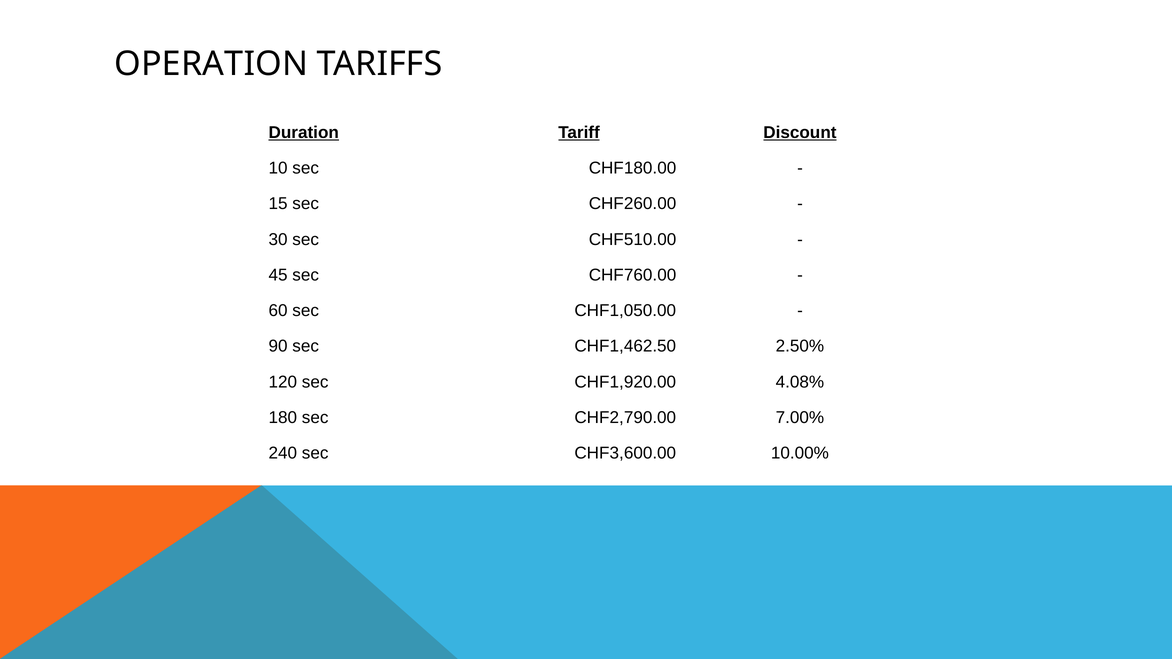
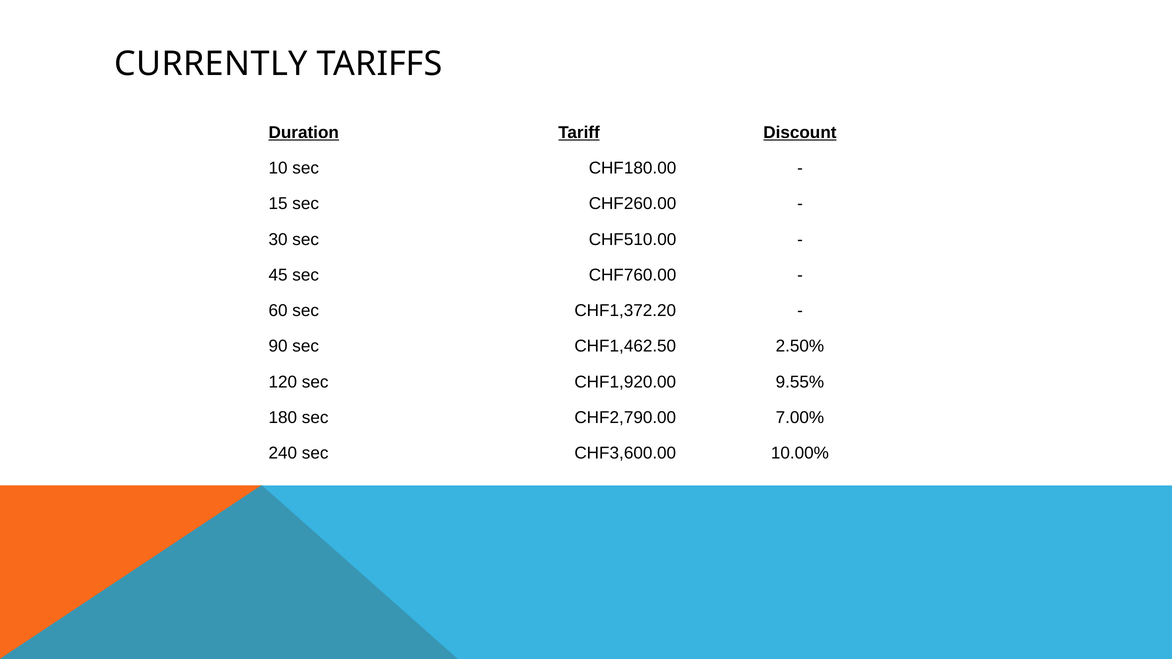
OPERATION: OPERATION -> CURRENTLY (211, 64)
CHF1,050.00: CHF1,050.00 -> CHF1,372.20 (625, 311)
4.08%: 4.08% -> 9.55% (800, 382)
